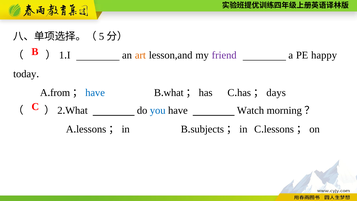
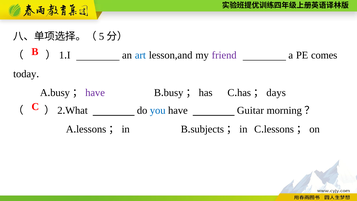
art colour: orange -> blue (140, 55)
happy: happy -> comes (324, 55)
from: from -> busy (60, 93)
have colour: blue -> purple (95, 93)
what: what -> busy (174, 93)
Watch: Watch -> Guitar (250, 110)
